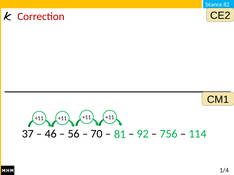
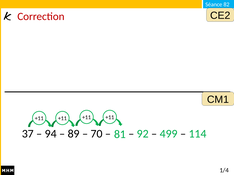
46: 46 -> 94 (51, 134)
56: 56 -> 89 (74, 134)
756: 756 -> 499 (169, 134)
